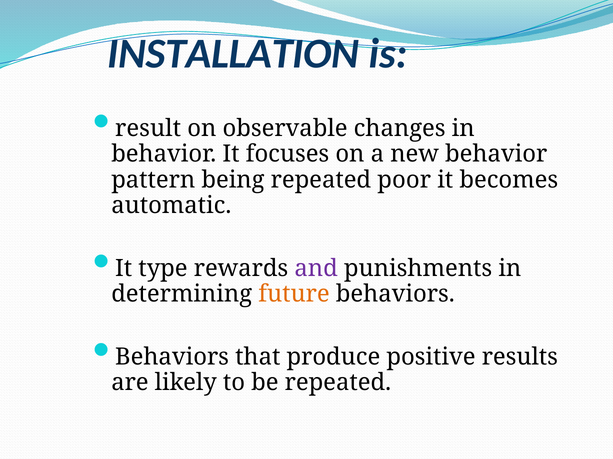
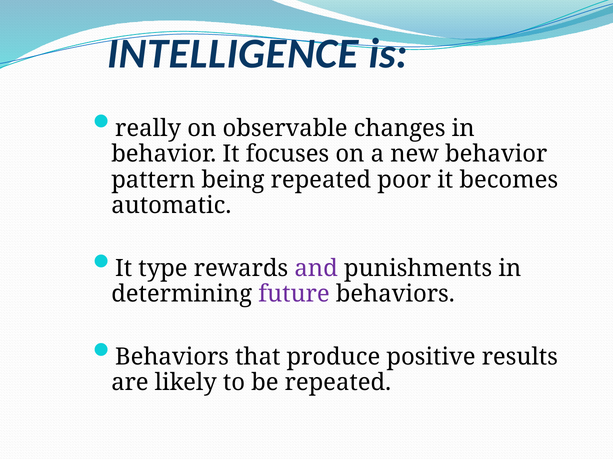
INSTALLATION: INSTALLATION -> INTELLIGENCE (233, 54)
result: result -> really (148, 129)
future colour: orange -> purple (294, 295)
